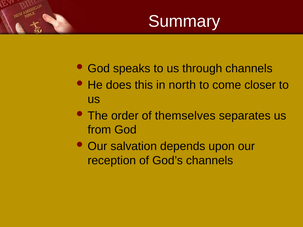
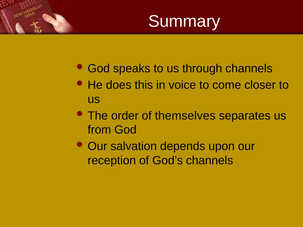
north: north -> voice (182, 85)
